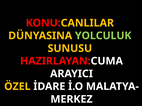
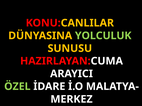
ÖZEL colour: yellow -> light green (17, 87)
